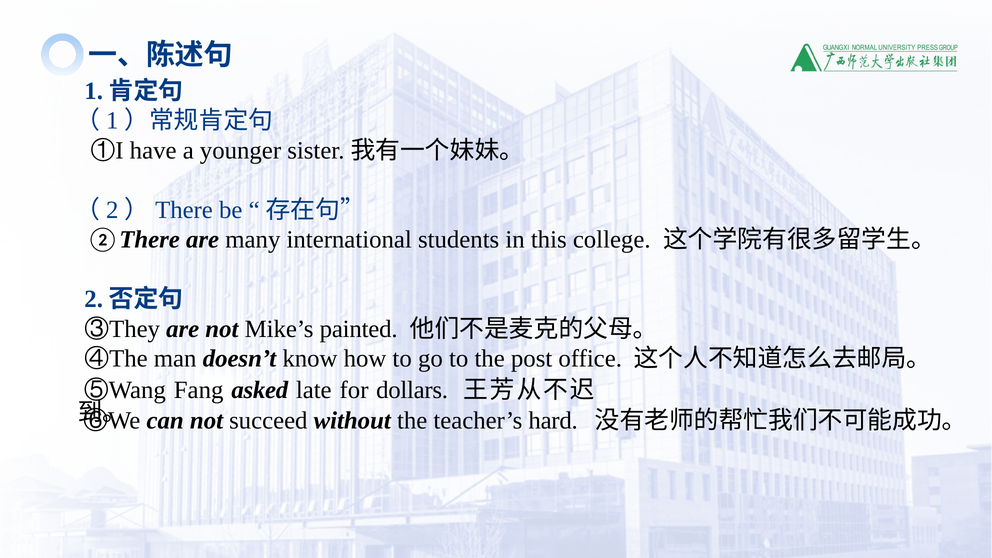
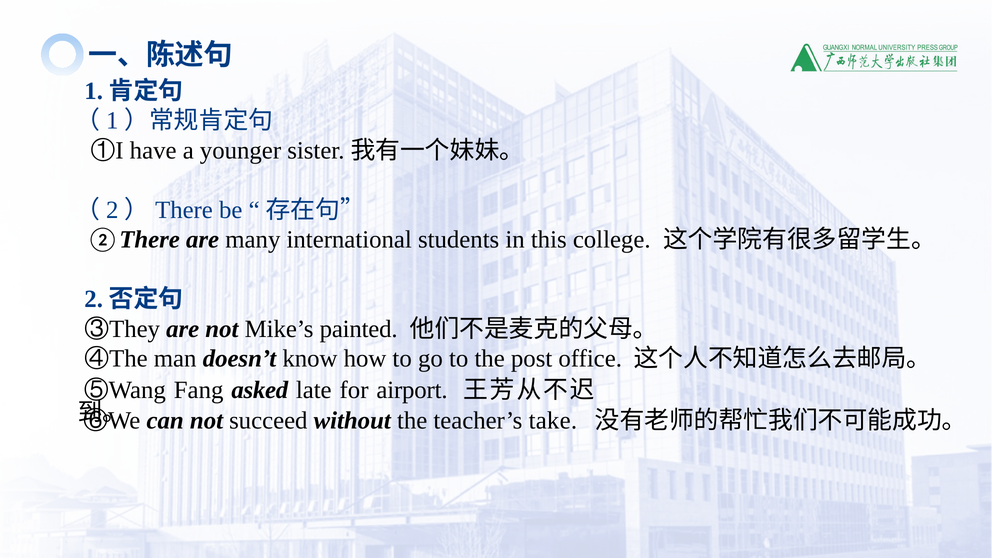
dollars: dollars -> airport (412, 390)
hard: hard -> take (553, 421)
